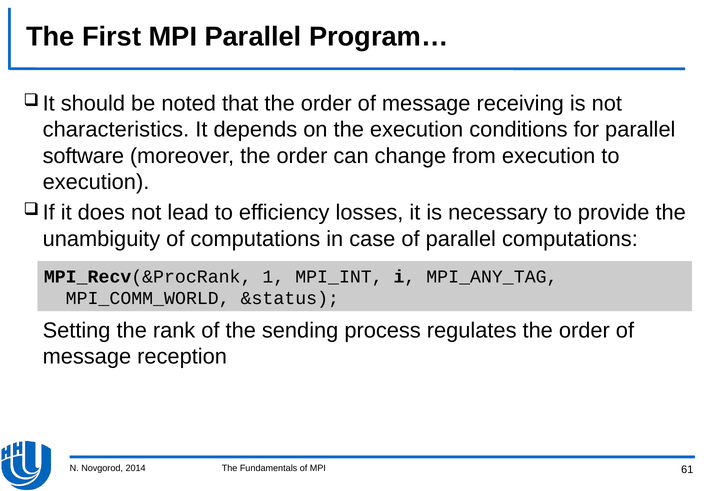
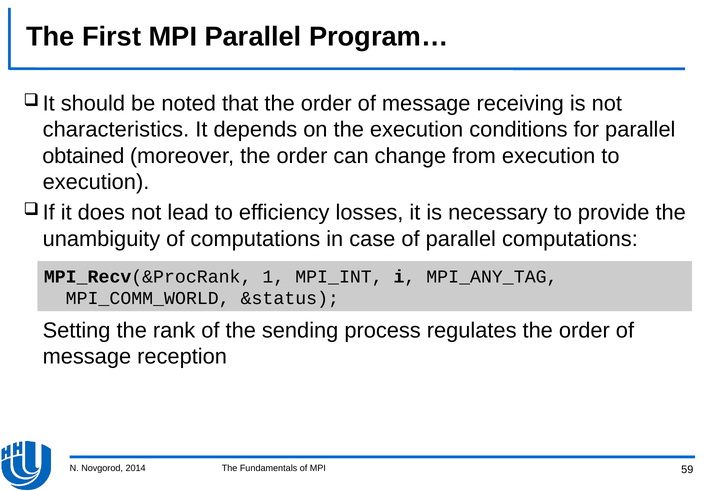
software: software -> obtained (83, 156)
61: 61 -> 59 (687, 469)
